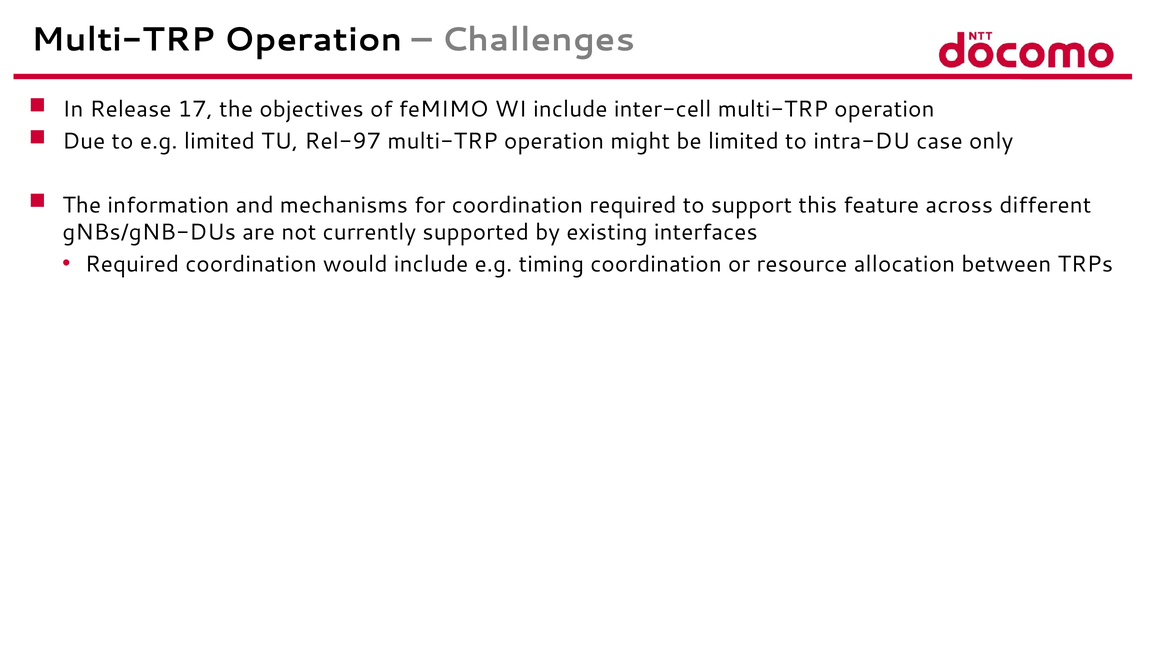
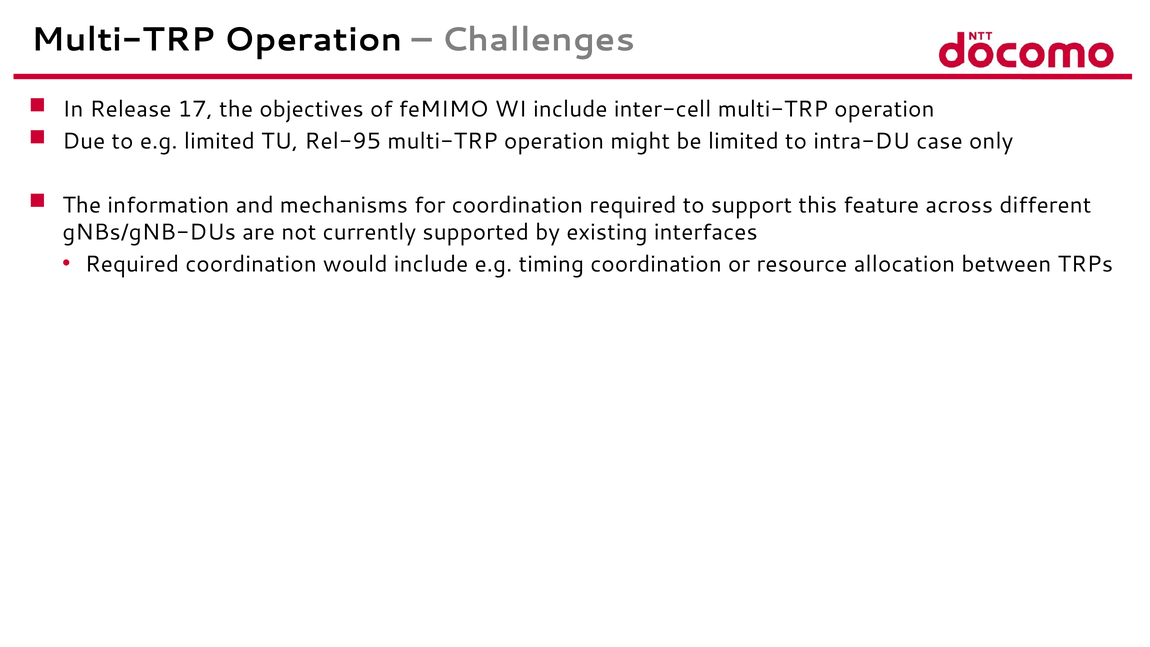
Rel-97: Rel-97 -> Rel-95 (343, 141)
